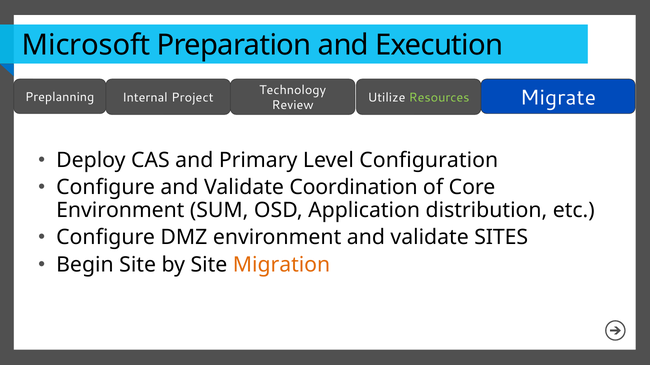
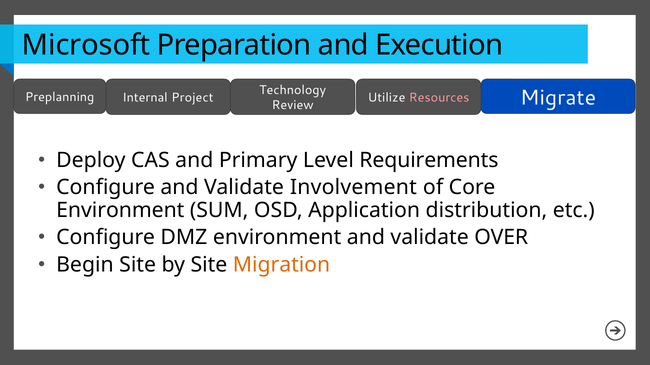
Resources colour: light green -> pink (439, 98)
Configuration: Configuration -> Requirements (429, 160)
Coordination: Coordination -> Involvement (353, 188)
SITES: SITES -> OVER (501, 238)
